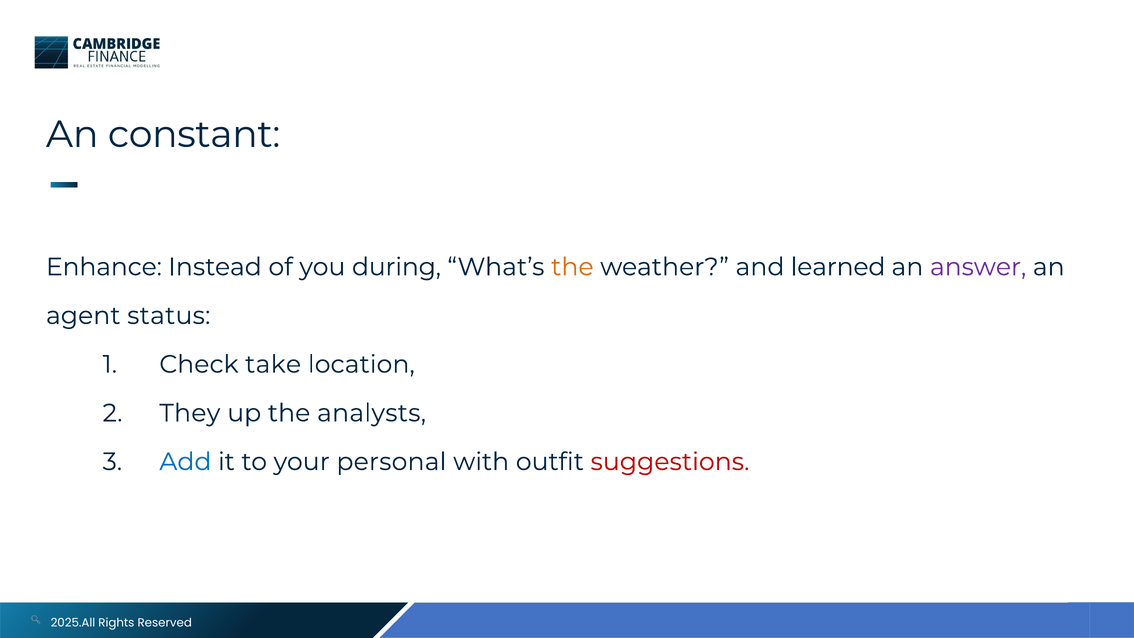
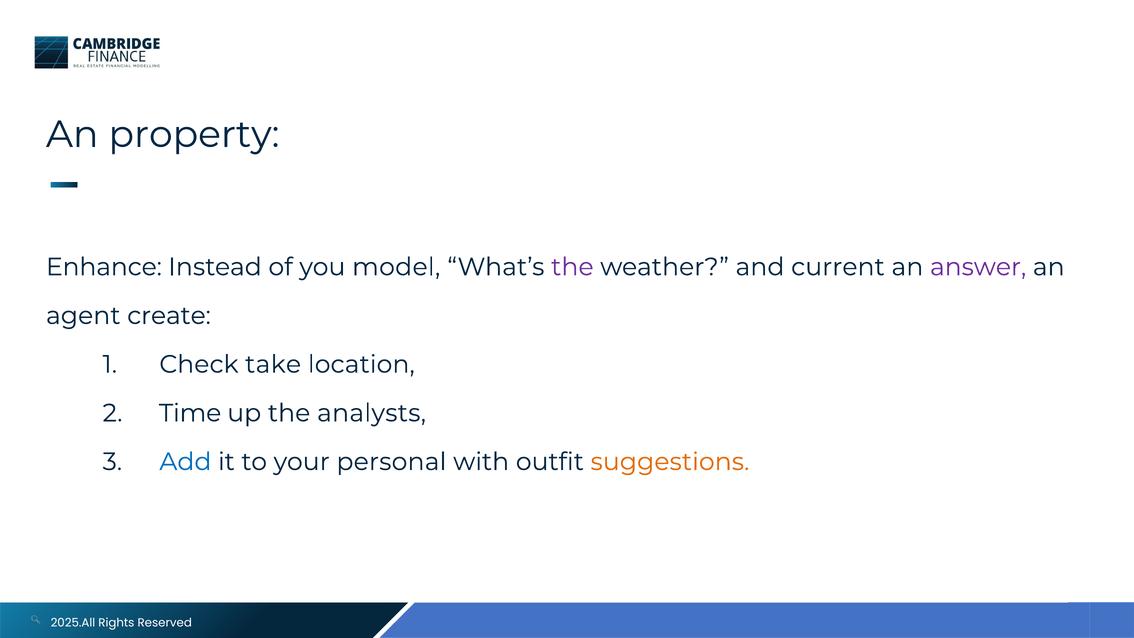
constant: constant -> property (194, 134)
during: during -> model (396, 267)
the colour: orange -> purple (572, 267)
learned: learned -> current (838, 267)
status: status -> create (169, 316)
They: They -> Time (190, 413)
suggestions colour: red -> orange (670, 462)
